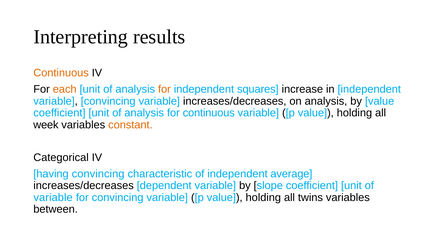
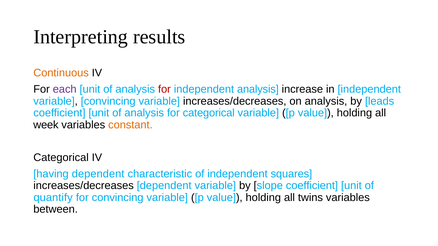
each colour: orange -> purple (65, 89)
for colour: orange -> red (164, 89)
independent squares: squares -> analysis (258, 89)
by value: value -> leads (380, 101)
for continuous: continuous -> categorical (209, 113)
having convincing: convincing -> dependent (98, 174)
average: average -> squares (291, 174)
variable: variable -> quantify (53, 198)
